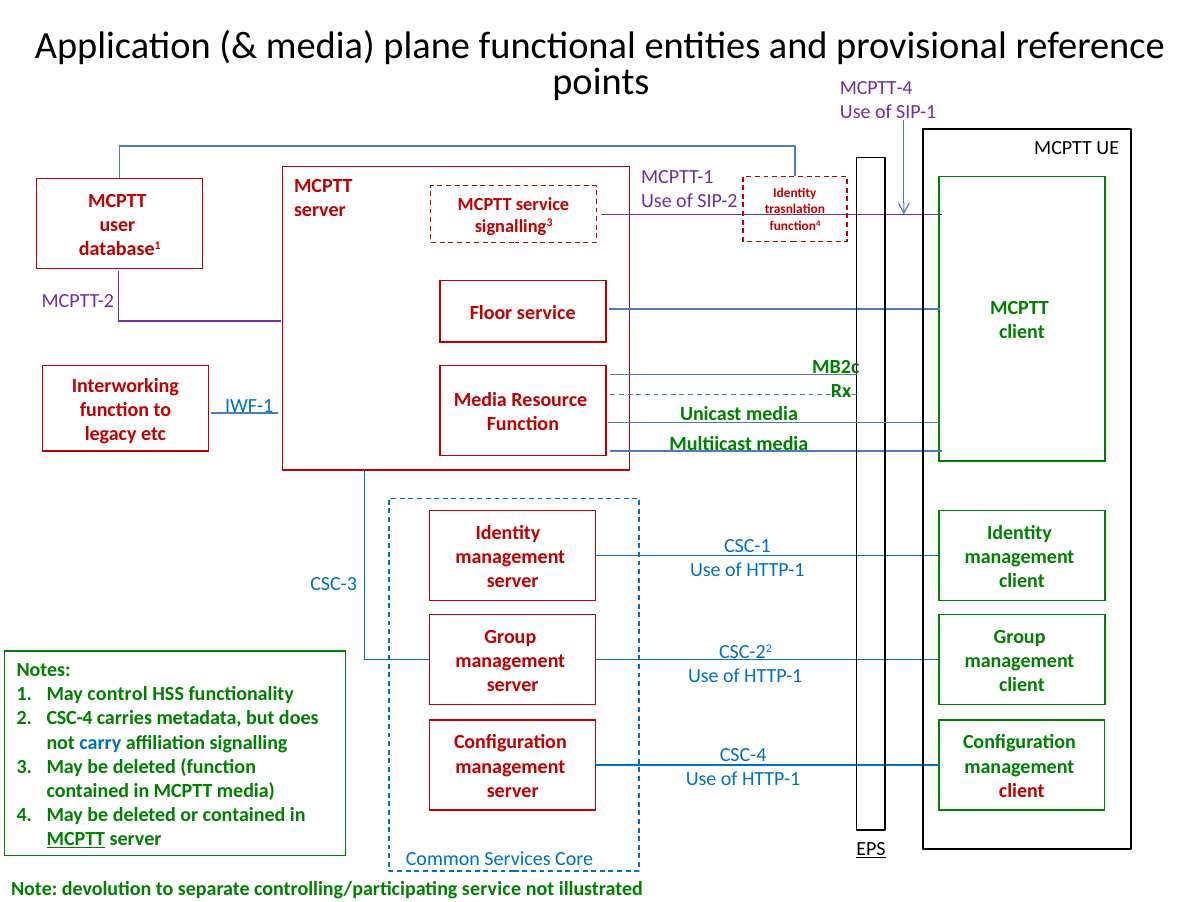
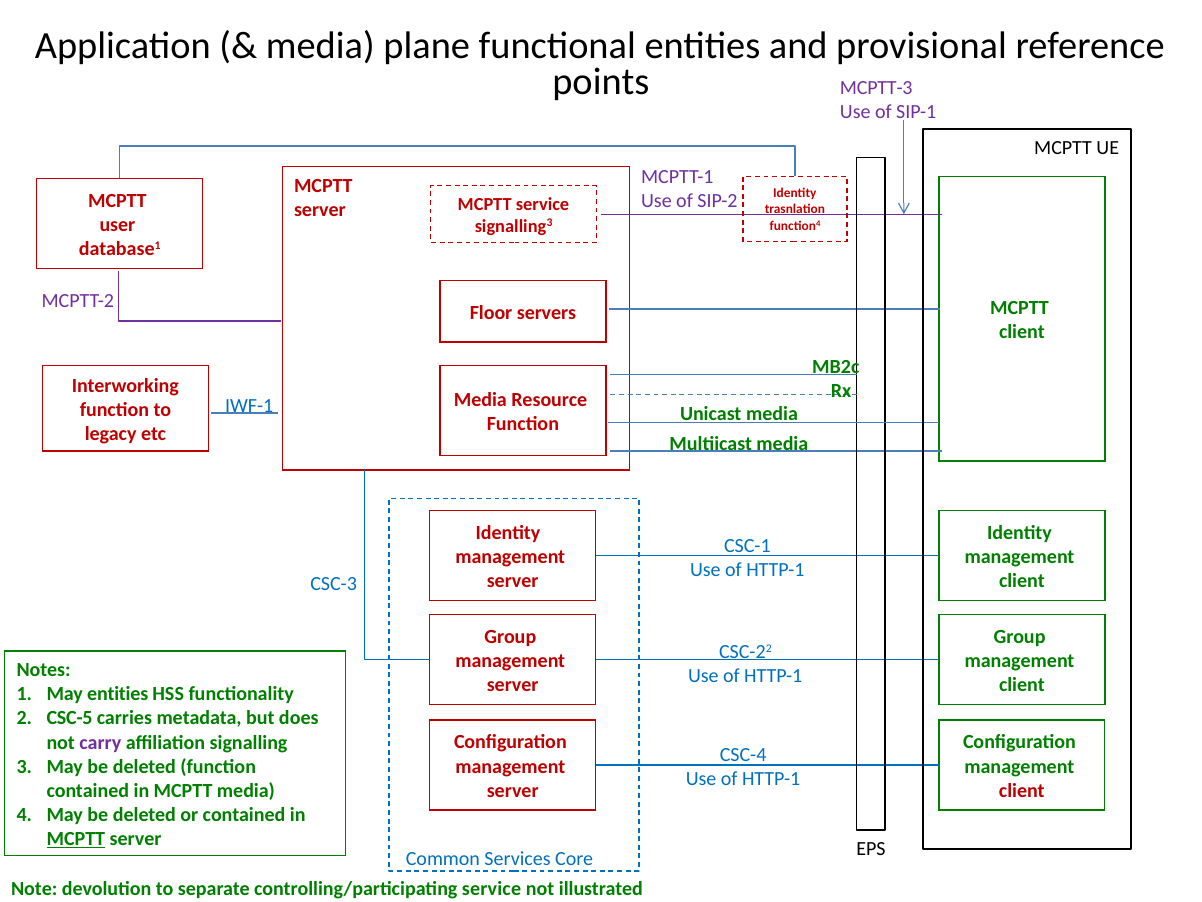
MCPTT-4: MCPTT-4 -> MCPTT-3 (876, 88)
Floor service: service -> servers (546, 313)
May control: control -> entities (118, 694)
CSC-4: CSC-4 -> CSC-5 (70, 718)
carry colour: blue -> purple (100, 742)
EPS underline: present -> none (871, 849)
